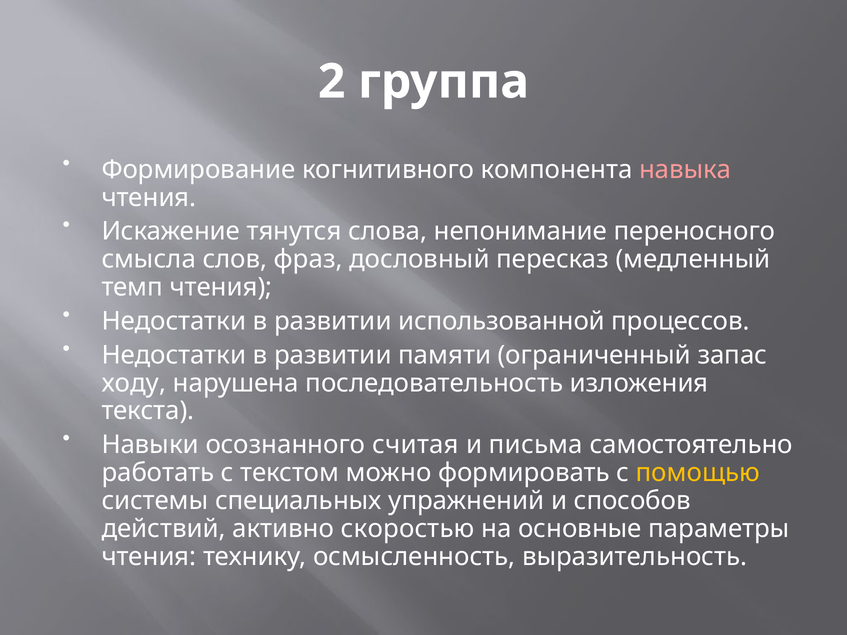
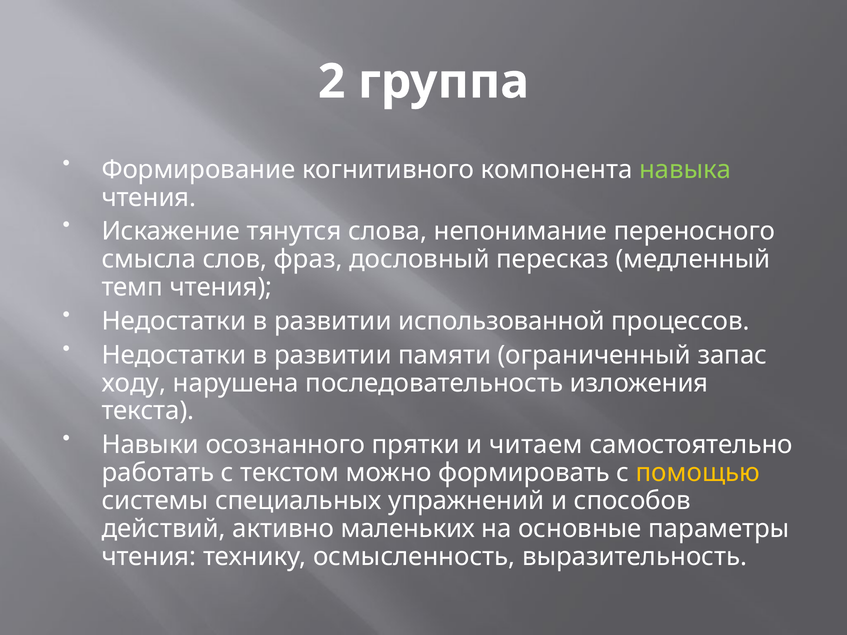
навыка colour: pink -> light green (685, 170)
считая: считая -> прятки (416, 445)
письма: письма -> читаем (536, 445)
скоростью: скоростью -> маленьких (408, 529)
